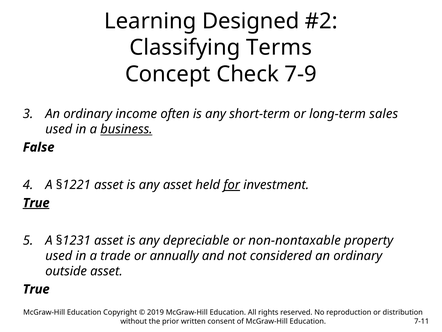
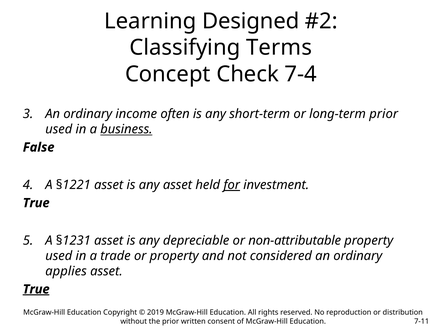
7-9: 7-9 -> 7-4 (301, 74)
long-term sales: sales -> prior (384, 114)
True underline: present -> none (36, 203)
non-nontaxable: non-nontaxable -> non-attributable (295, 240)
or annually: annually -> property (174, 256)
outside: outside -> applies (66, 271)
True underline: none -> present (36, 289)
